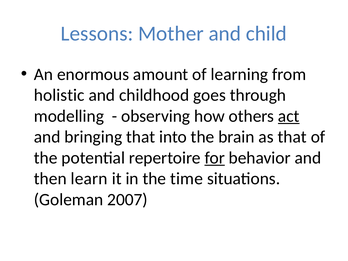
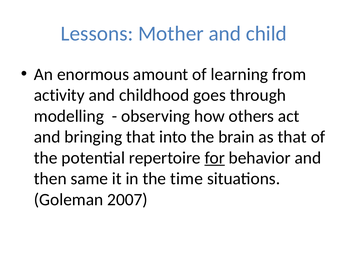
holistic: holistic -> activity (59, 95)
act underline: present -> none (289, 116)
learn: learn -> same (89, 179)
